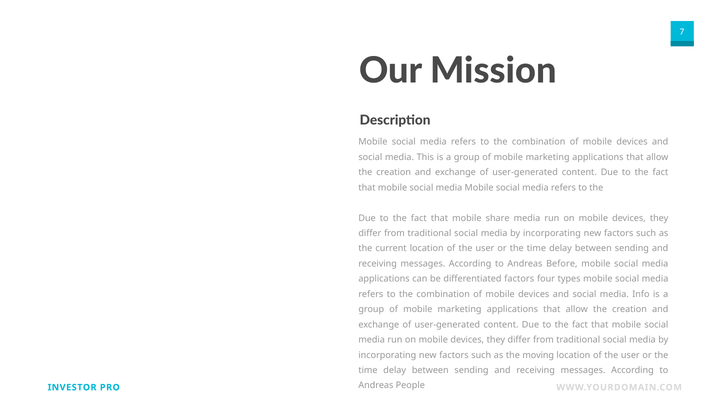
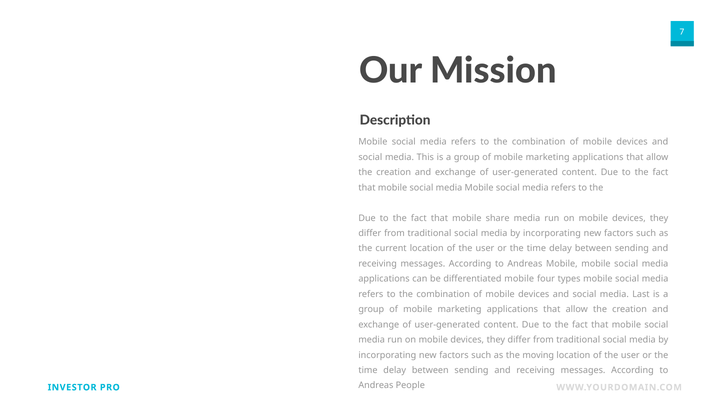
Andreas Before: Before -> Mobile (562, 264)
differentiated factors: factors -> mobile (519, 279)
Info: Info -> Last (641, 294)
